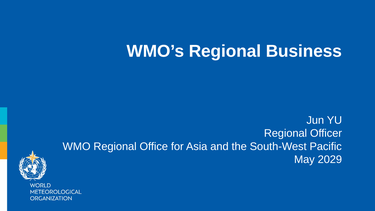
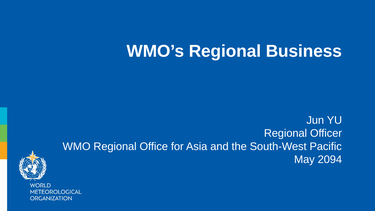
2029: 2029 -> 2094 (330, 160)
